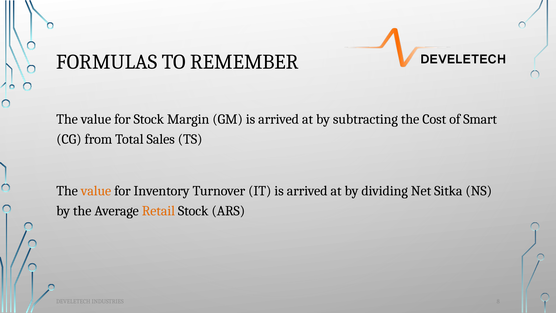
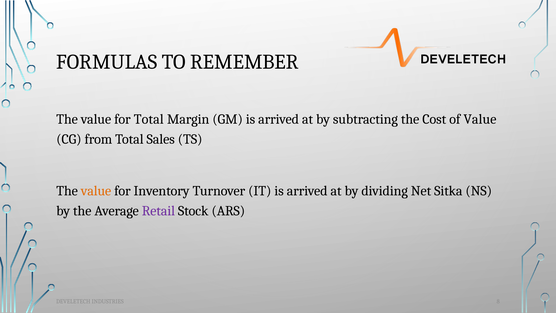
for Stock: Stock -> Total (149, 119)
of Smart: Smart -> Value (480, 119)
Retail colour: orange -> purple (158, 211)
